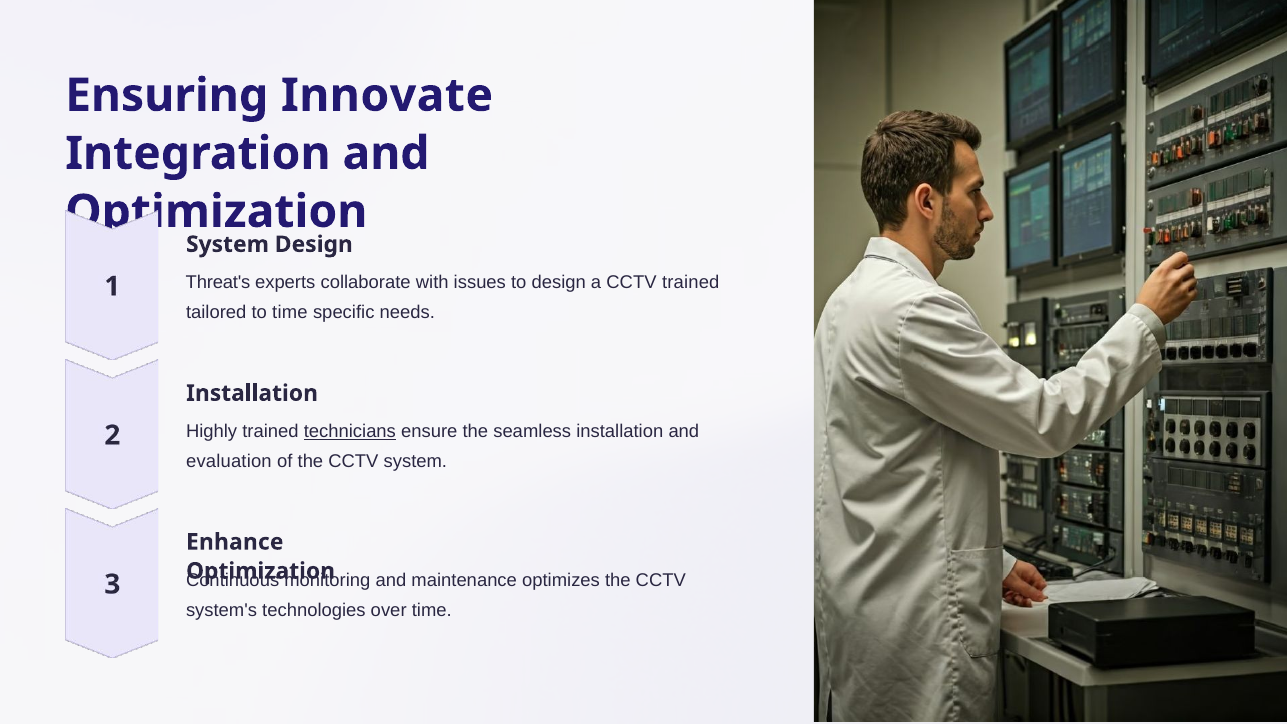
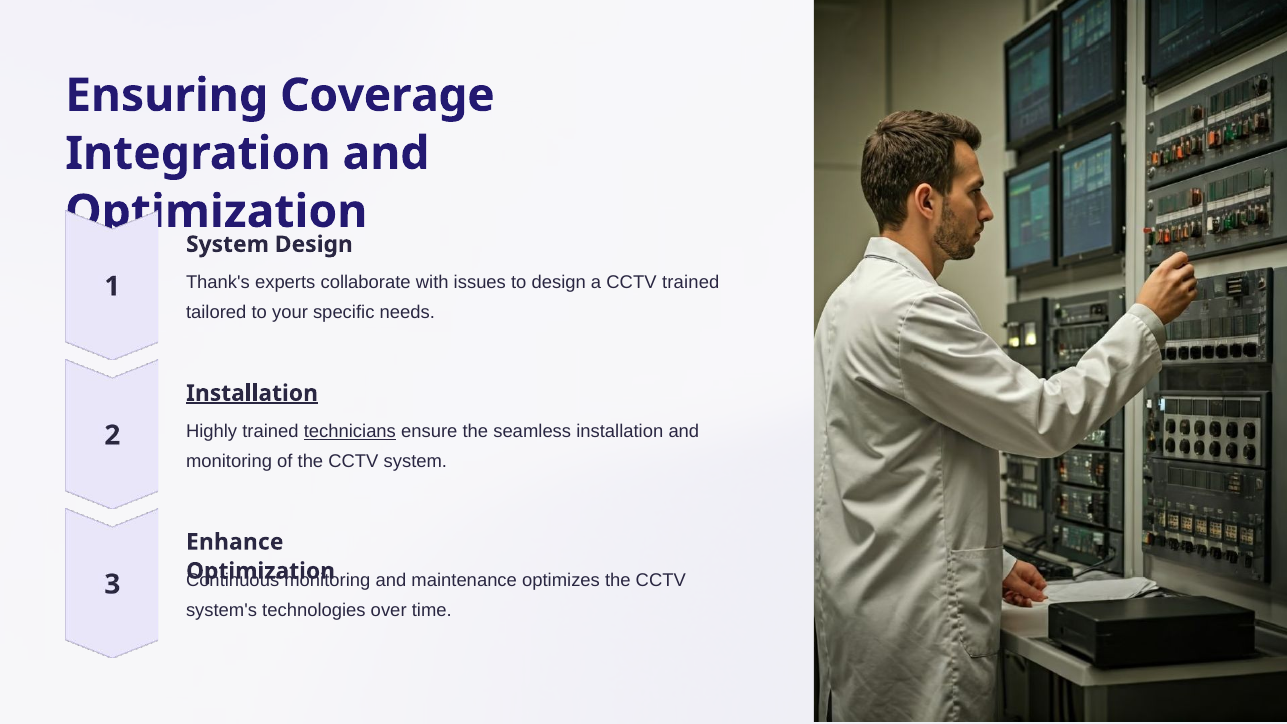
Innovate: Innovate -> Coverage (387, 95)
Threat's: Threat's -> Thank's (218, 283)
to time: time -> your (290, 312)
Installation underline: none -> present (252, 393)
evaluation: evaluation -> monitoring (229, 461)
